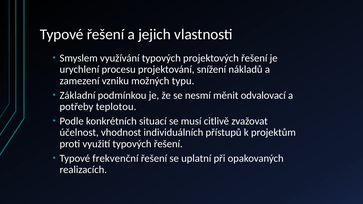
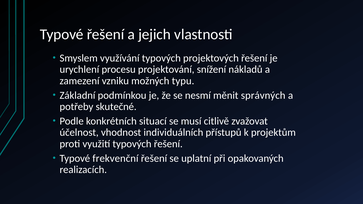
odvalovací: odvalovací -> správných (263, 95)
teplotou: teplotou -> skutečné (116, 107)
